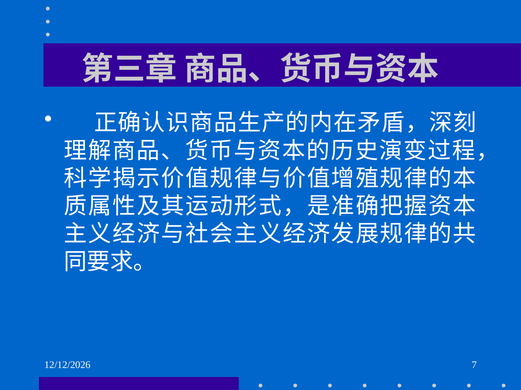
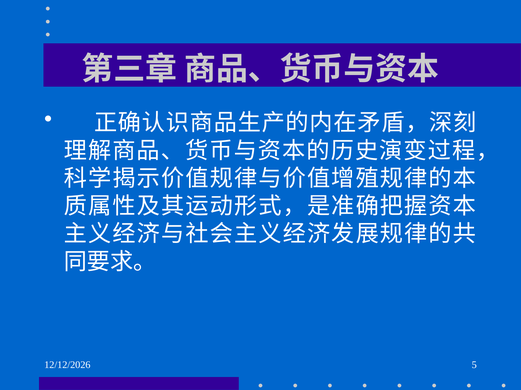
7: 7 -> 5 (474, 365)
